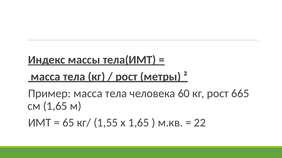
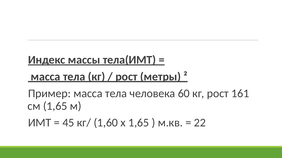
665: 665 -> 161 (240, 94)
65: 65 -> 45 (68, 123)
1,55: 1,55 -> 1,60 (106, 123)
